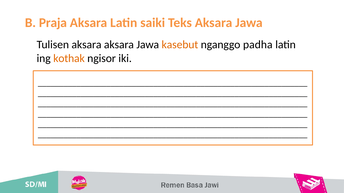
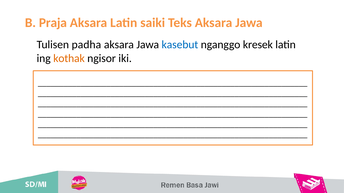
Tulisen aksara: aksara -> padha (86, 45)
kasebut colour: orange -> blue (180, 45)
padha: padha -> kresek (258, 45)
